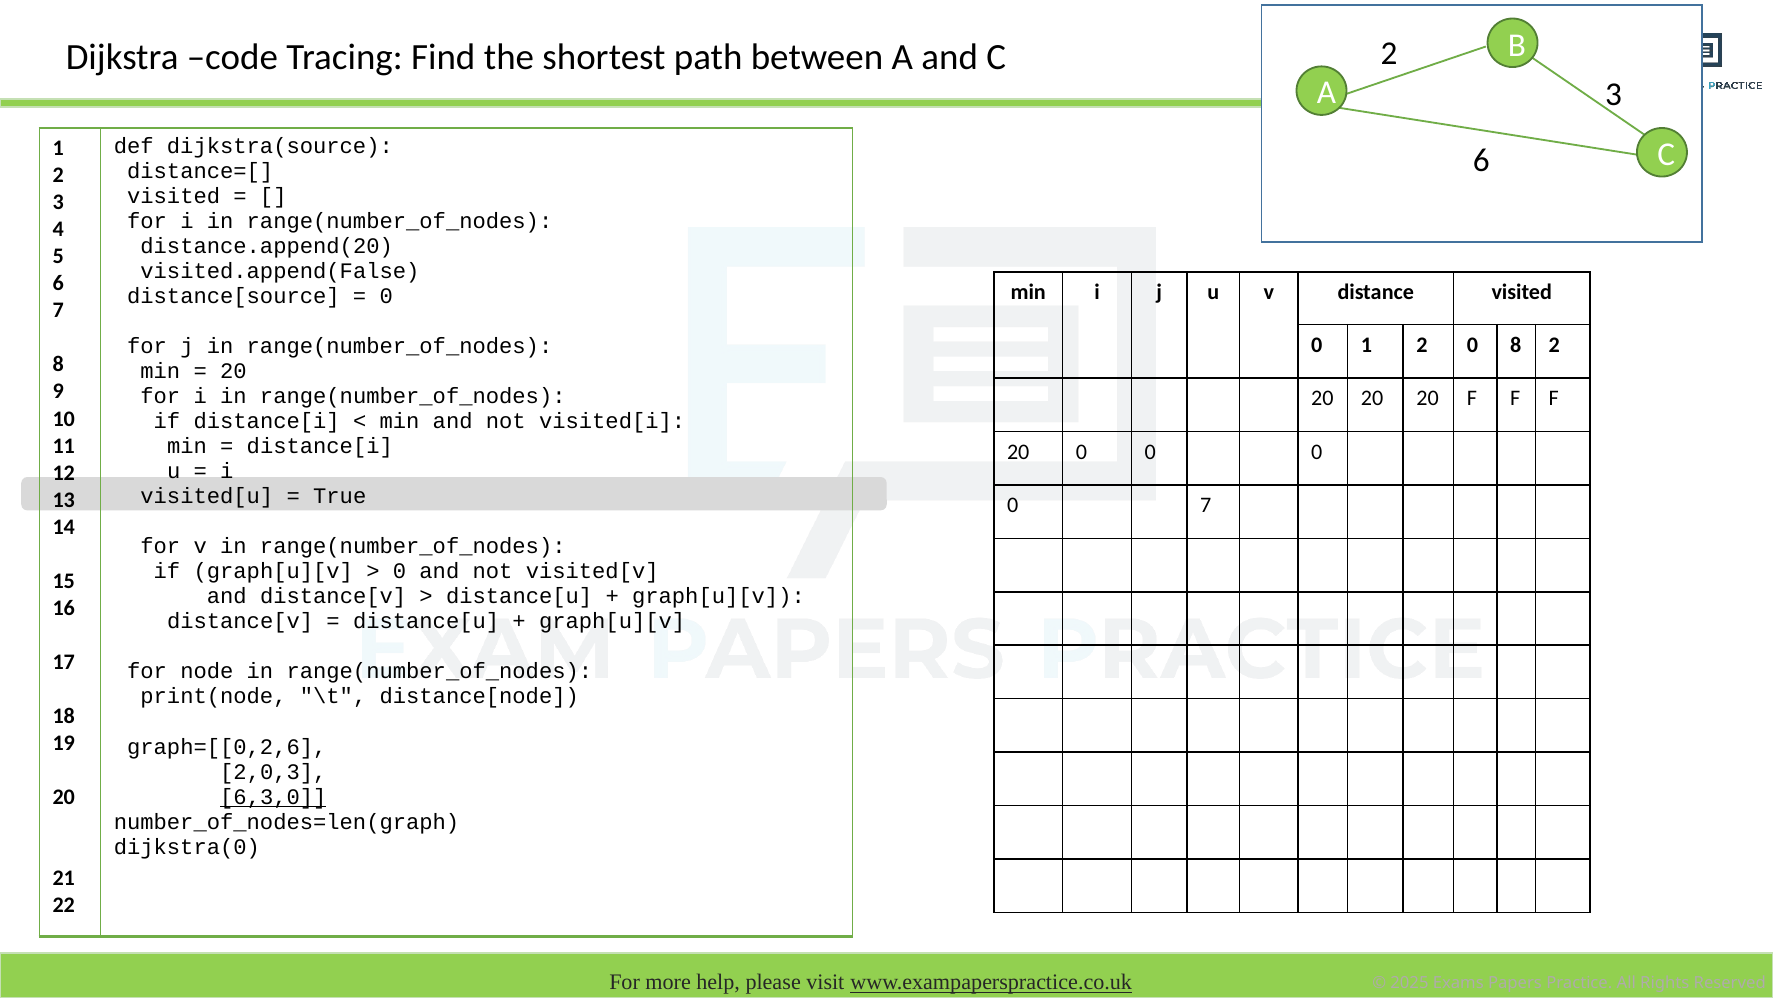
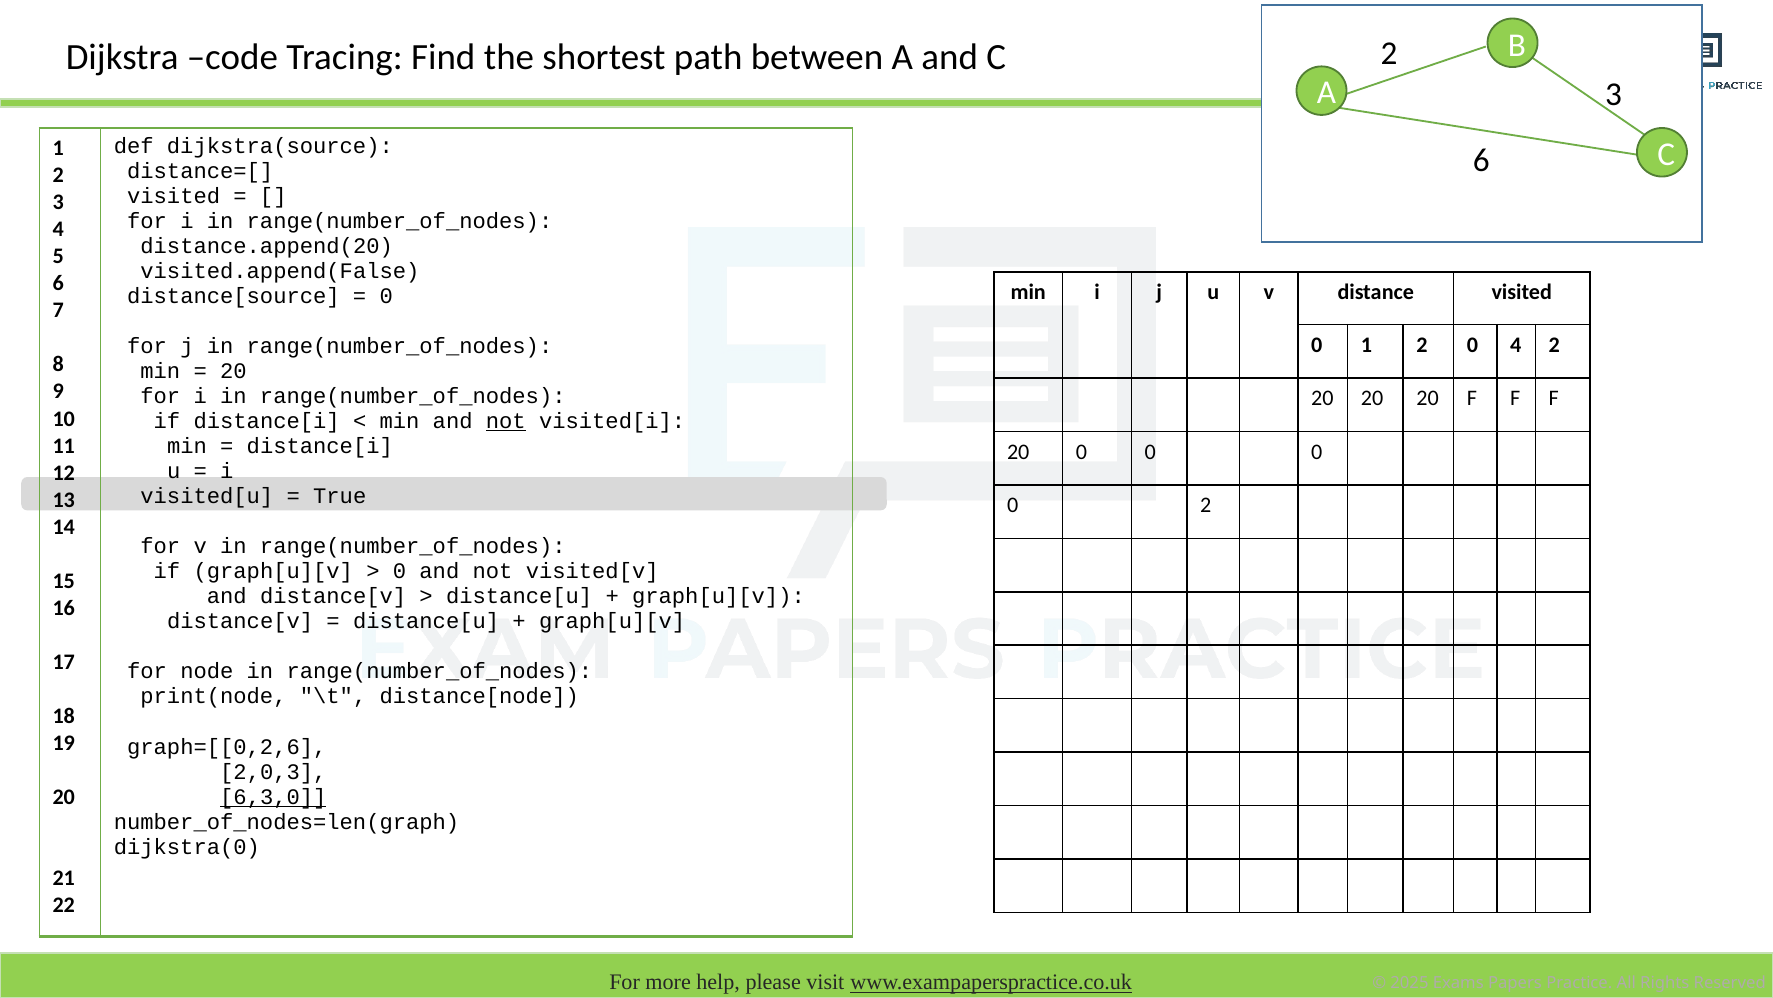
0 8: 8 -> 4 (1516, 345)
not underline: none -> present (506, 421)
0 7: 7 -> 2 (1206, 505)
